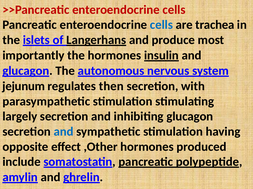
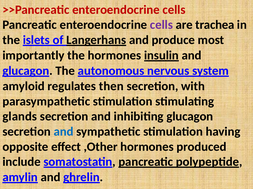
cells colour: blue -> purple (161, 25)
jejunum: jejunum -> amyloid (24, 87)
largely: largely -> glands (20, 117)
